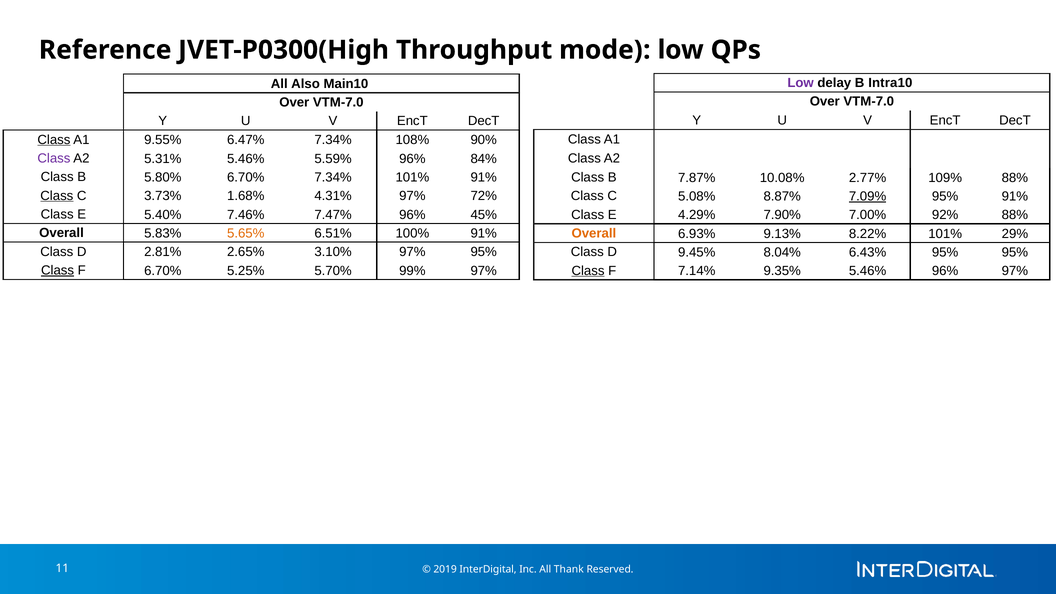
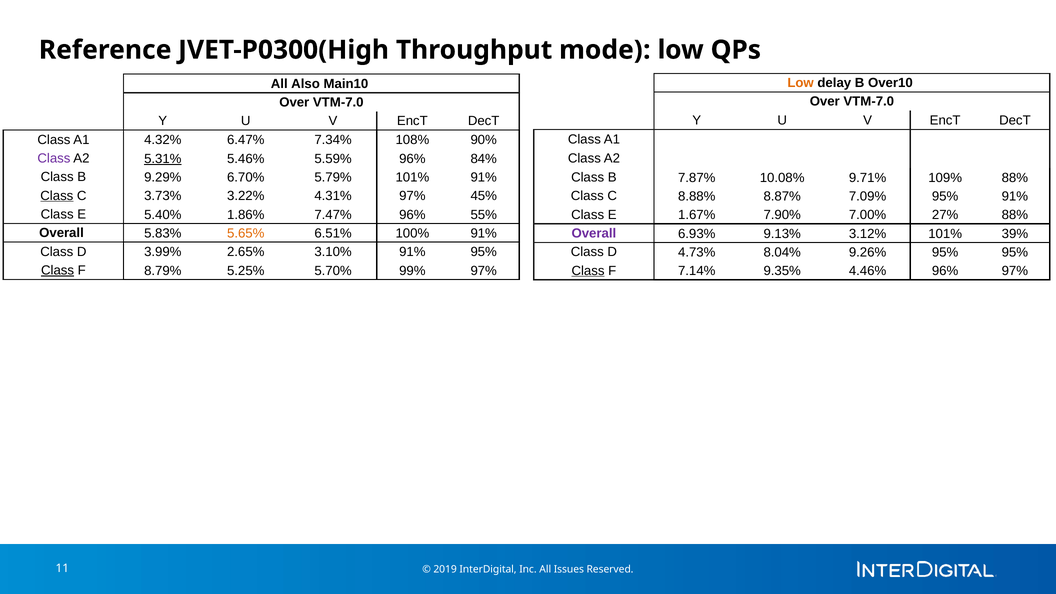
Low colour: purple -> orange (801, 83)
Intra10: Intra10 -> Over10 (890, 83)
Class underline: present -> none (54, 140)
9.55%: 9.55% -> 4.32% (163, 140)
5.31% underline: none -> present (163, 159)
5.80%: 5.80% -> 9.29% (163, 177)
6.70% 7.34%: 7.34% -> 5.79% (333, 177)
2.77%: 2.77% -> 9.71% (868, 178)
1.68%: 1.68% -> 3.22% (246, 196)
72%: 72% -> 45% (484, 196)
5.08%: 5.08% -> 8.88% (697, 196)
7.09% underline: present -> none (868, 196)
7.46%: 7.46% -> 1.86% (246, 215)
45%: 45% -> 55% (484, 215)
4.29%: 4.29% -> 1.67% (697, 215)
92%: 92% -> 27% (945, 215)
Overall colour: orange -> purple (594, 233)
8.22%: 8.22% -> 3.12% (868, 234)
29%: 29% -> 39% (1015, 234)
2.81%: 2.81% -> 3.99% (163, 252)
3.10% 97%: 97% -> 91% (412, 252)
9.45%: 9.45% -> 4.73% (697, 252)
6.43%: 6.43% -> 9.26% (868, 252)
F 6.70%: 6.70% -> 8.79% (163, 271)
9.35% 5.46%: 5.46% -> 4.46% (868, 271)
Thank: Thank -> Issues (569, 570)
